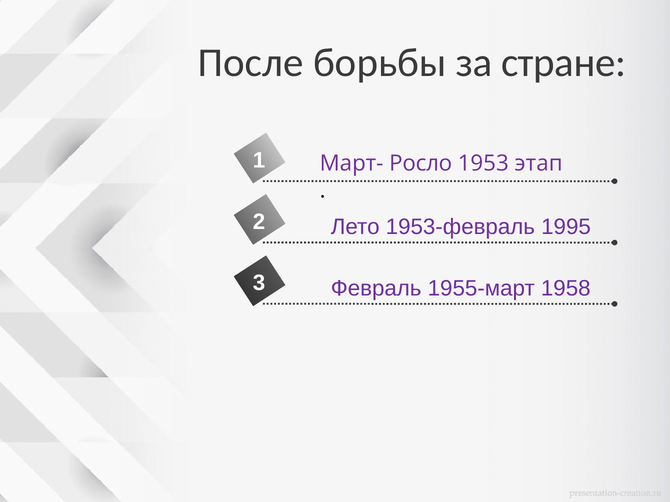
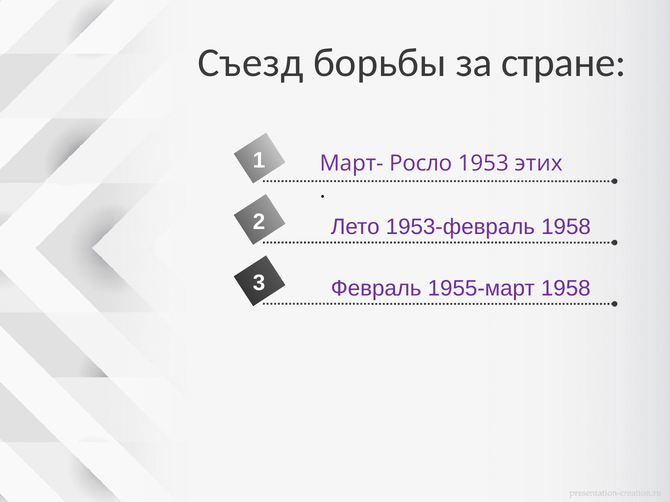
После: После -> Съезд (251, 63)
этап: этап -> этих (539, 164)
1953-февраль 1995: 1995 -> 1958 (566, 227)
